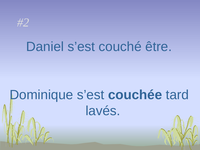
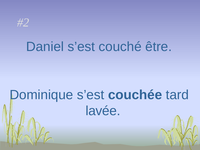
lavés: lavés -> lavée (103, 111)
